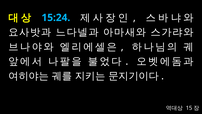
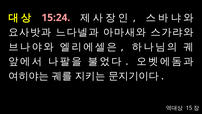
15:24 colour: light blue -> pink (56, 18)
